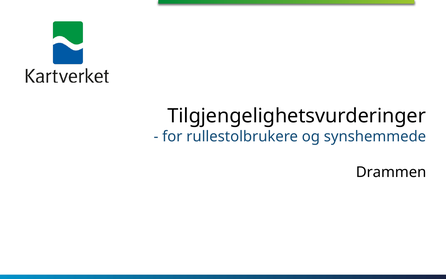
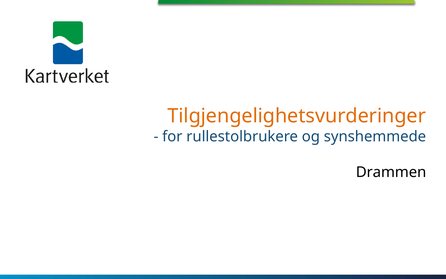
Tilgjengelighetsvurderinger colour: black -> orange (297, 116)
